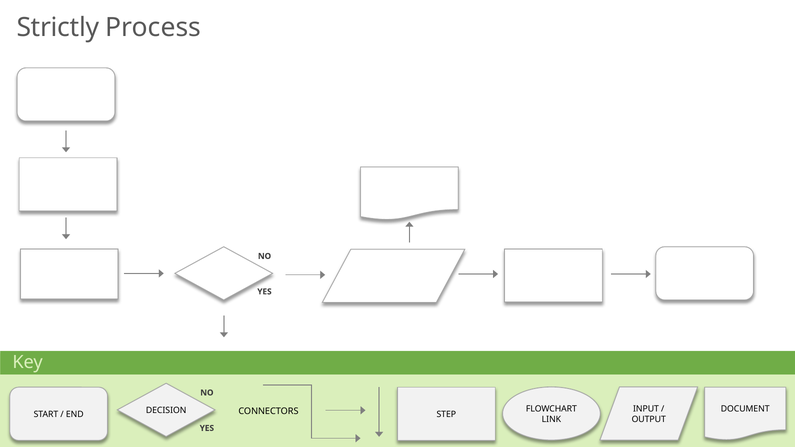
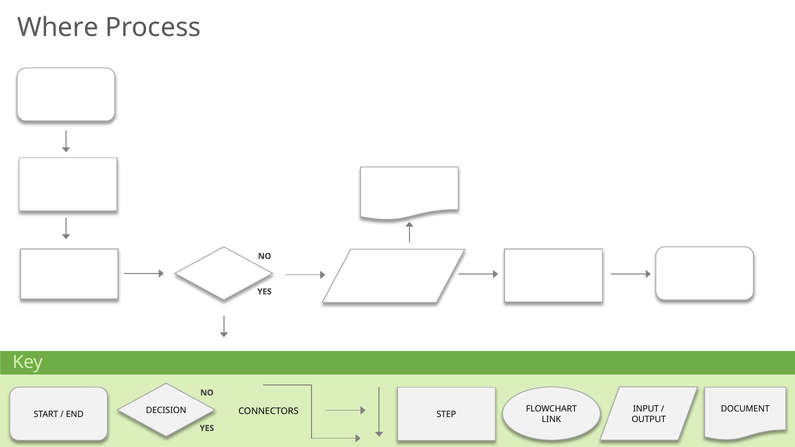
Strictly: Strictly -> Where (58, 27)
